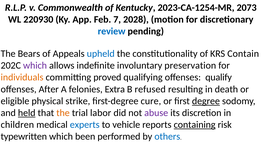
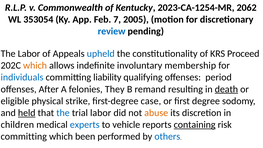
2073: 2073 -> 2062 (247, 8)
220930: 220930 -> 353054 (38, 19)
2028: 2028 -> 2005 (136, 19)
The Bears: Bears -> Labor (29, 54)
Contain: Contain -> Proceed (243, 54)
which colour: purple -> orange (35, 65)
preservation: preservation -> membership (190, 65)
individuals colour: orange -> blue (22, 77)
proved: proved -> liability (107, 77)
qualify: qualify -> period (219, 77)
Extra: Extra -> They (115, 89)
refused: refused -> remand (150, 89)
death underline: none -> present (226, 89)
cure: cure -> case (151, 101)
degree underline: present -> none (206, 101)
the colour: orange -> blue (63, 113)
abuse colour: purple -> orange (156, 113)
typewritten: typewritten -> committing (24, 136)
